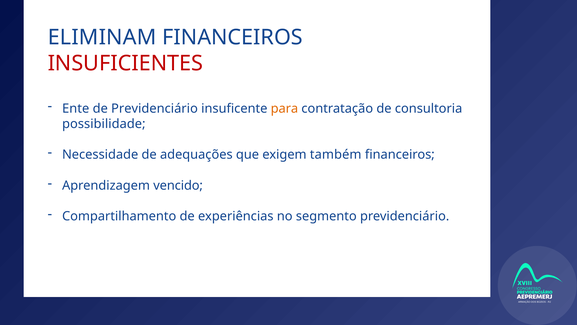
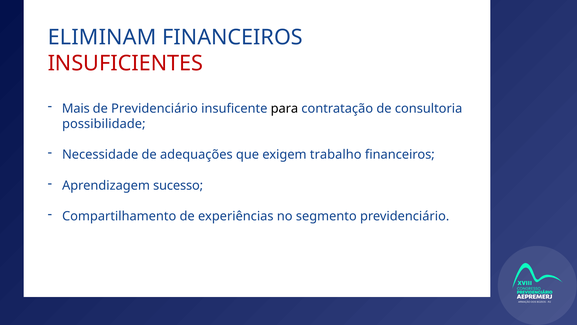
Ente: Ente -> Mais (76, 108)
para colour: orange -> black (284, 108)
também: também -> trabalho (336, 155)
vencido: vencido -> sucesso (178, 185)
